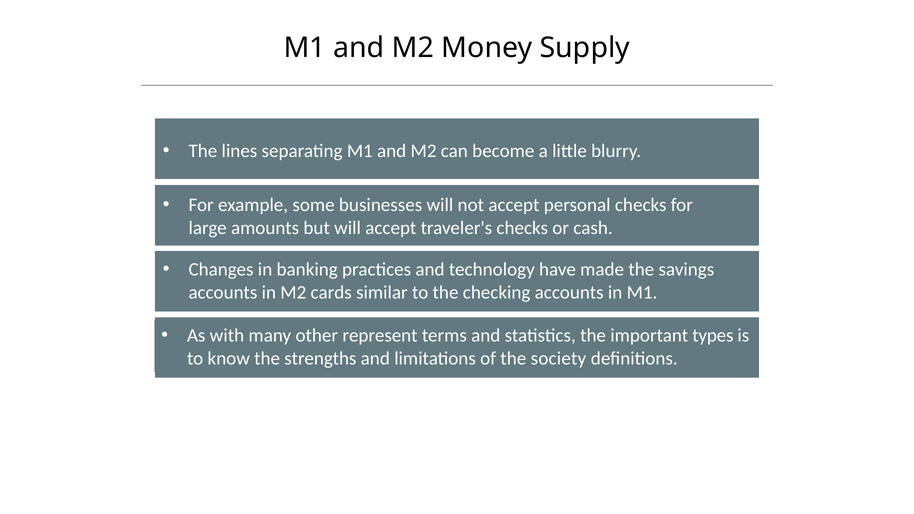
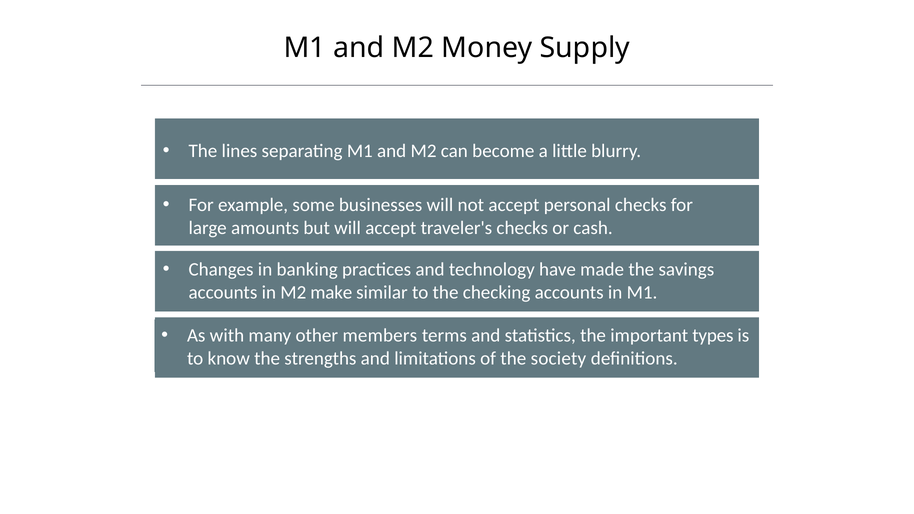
cards: cards -> make (331, 292)
represent: represent -> members (380, 336)
